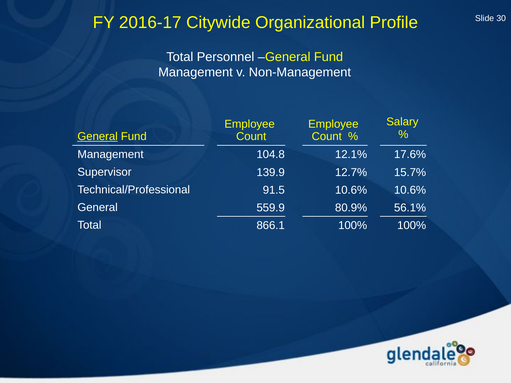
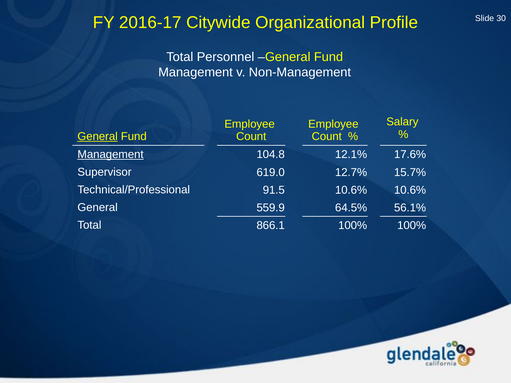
Management underline: none -> present (111, 154)
139.9: 139.9 -> 619.0 (271, 172)
80.9%: 80.9% -> 64.5% (351, 208)
